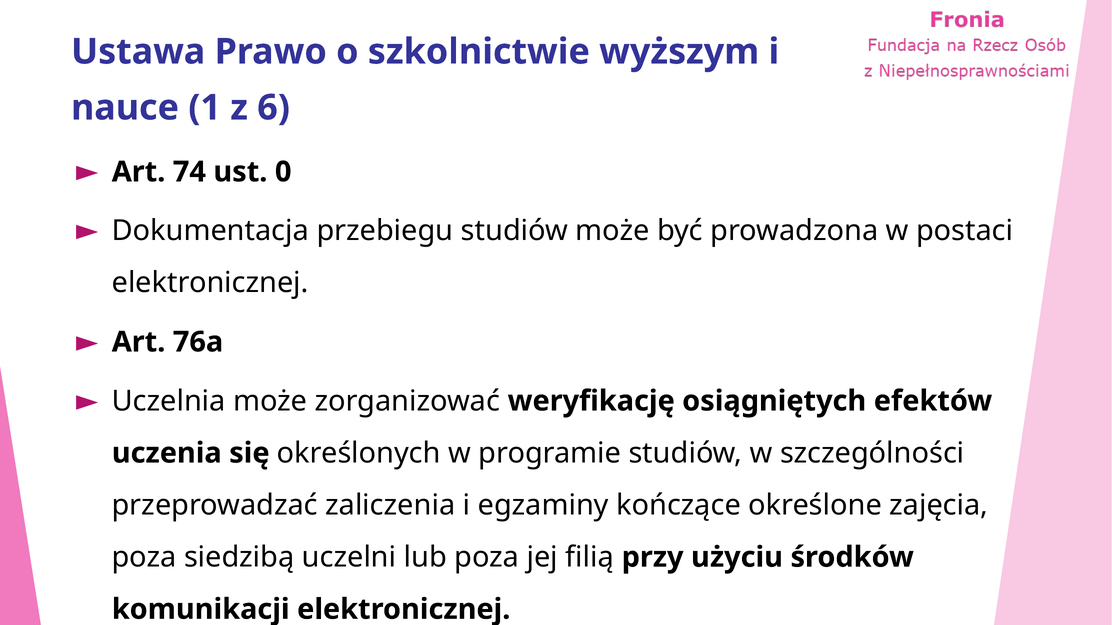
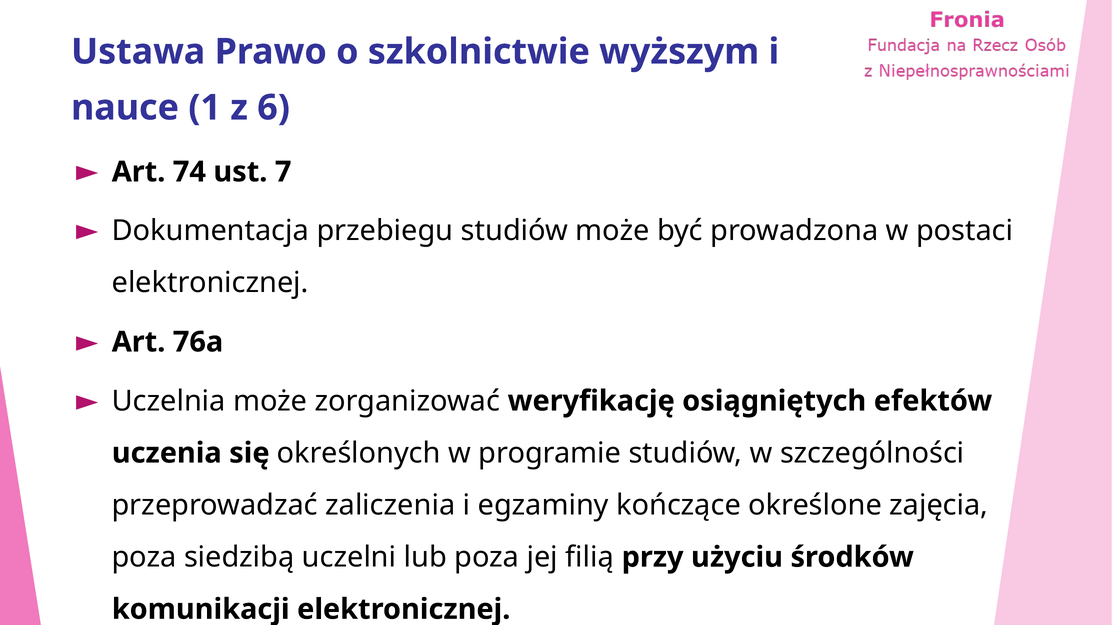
0: 0 -> 7 (283, 172)
